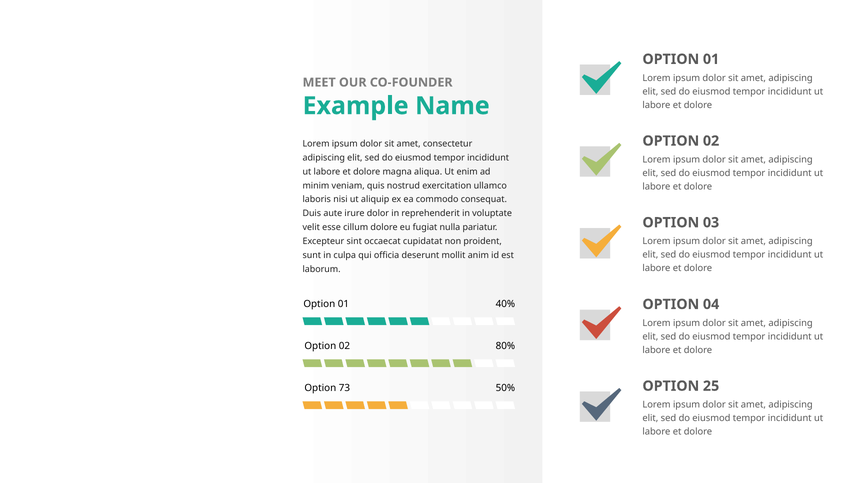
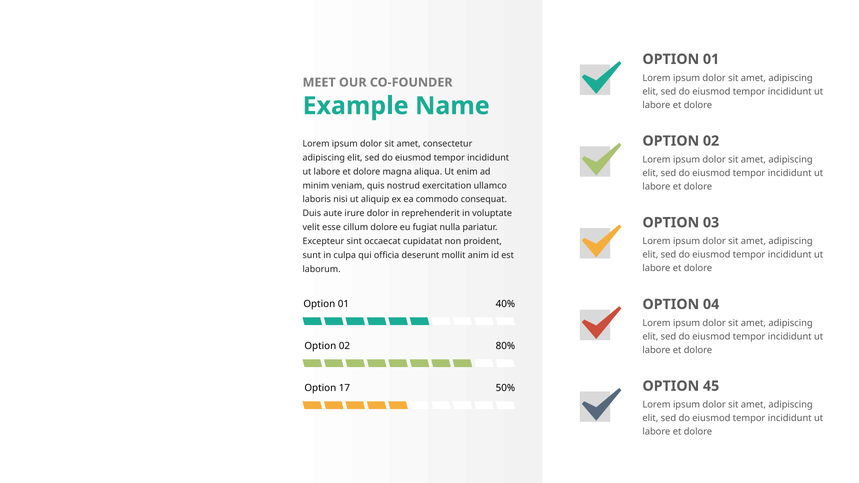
25: 25 -> 45 (711, 386)
73: 73 -> 17 (344, 388)
